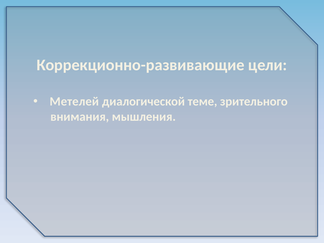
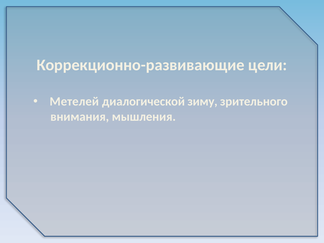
теме: теме -> зиму (203, 102)
